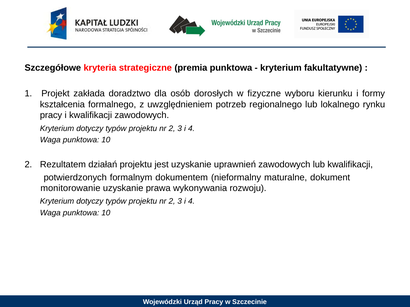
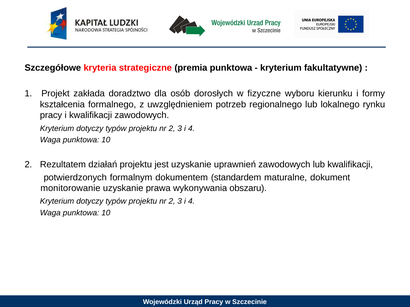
nieformalny: nieformalny -> standardem (236, 178)
rozwoju: rozwoju -> obszaru (248, 189)
